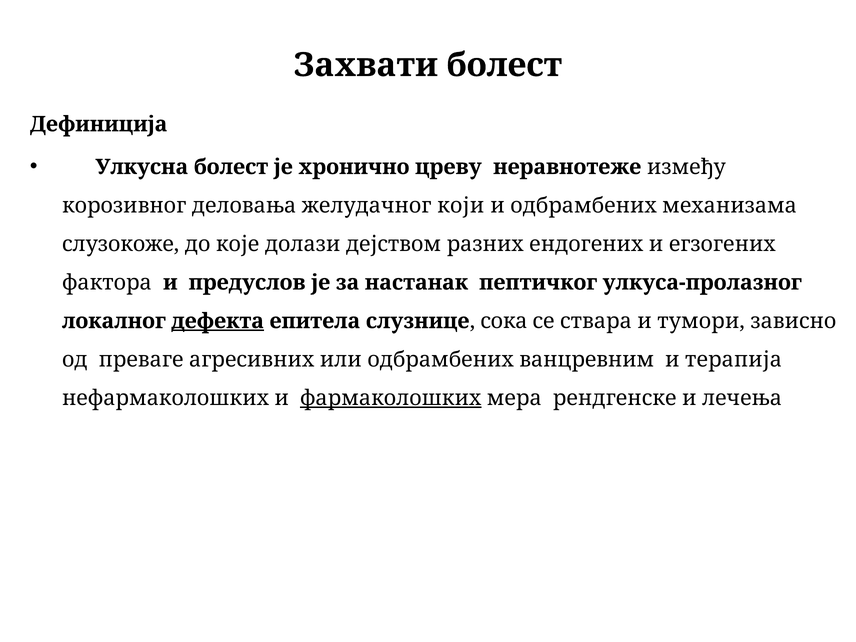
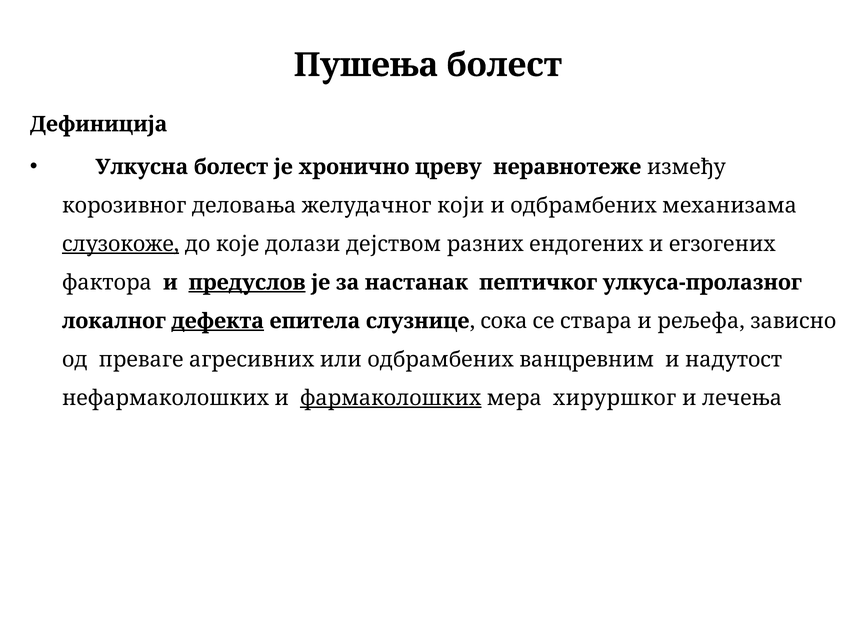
Захвати: Захвати -> Пушења (366, 65)
слузокоже underline: none -> present (121, 244)
предуслов underline: none -> present (247, 283)
тумори: тумори -> рељефа (701, 321)
терапија: терапија -> надутост (734, 360)
рендгенске: рендгенске -> хируршког (615, 398)
